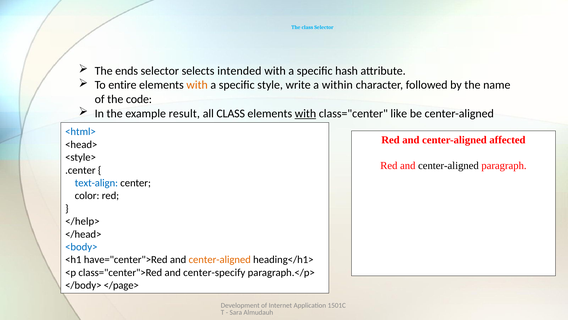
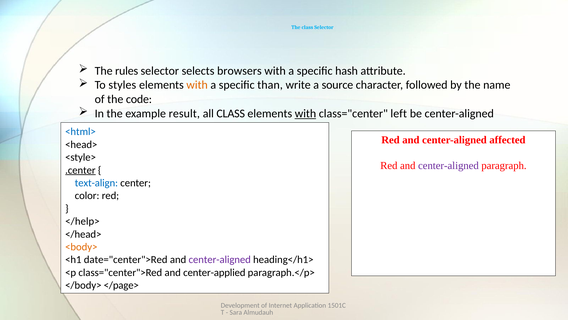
ends: ends -> rules (127, 71)
intended: intended -> browsers (239, 71)
entire: entire -> styles (122, 85)
style: style -> than (270, 85)
within: within -> source (337, 85)
like: like -> left (399, 113)
center-aligned colour: black -> purple (448, 165)
.center underline: none -> present (80, 170)
<body> colour: blue -> orange (81, 247)
have="center">Red: have="center">Red -> date="center">Red (126, 259)
center-aligned colour: orange -> purple (220, 259)
center-specify: center-specify -> center-applied (214, 272)
